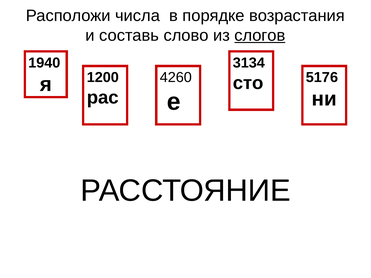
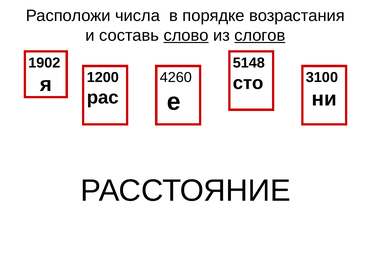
слово underline: none -> present (186, 35)
1940: 1940 -> 1902 (44, 63)
3134: 3134 -> 5148 (249, 63)
5176: 5176 -> 3100 (322, 78)
